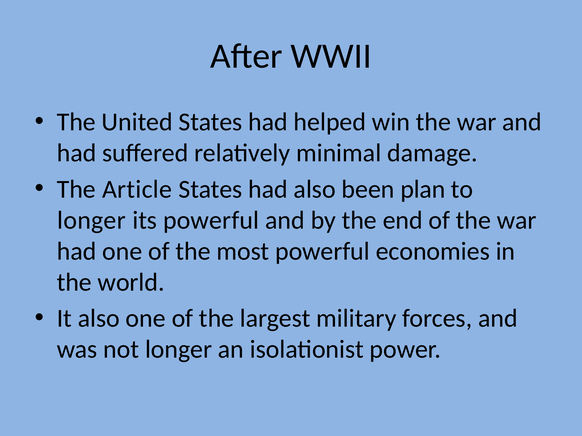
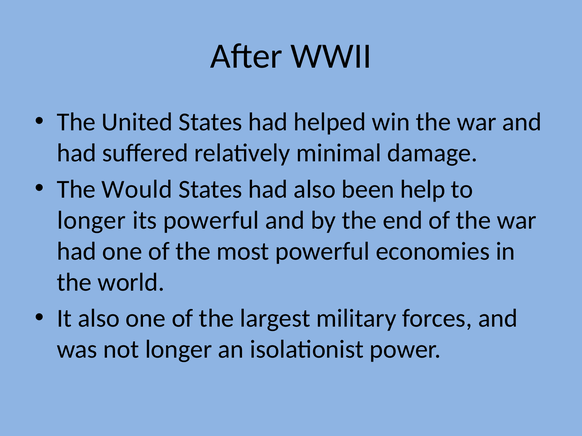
Article: Article -> Would (137, 189)
plan: plan -> help (423, 189)
